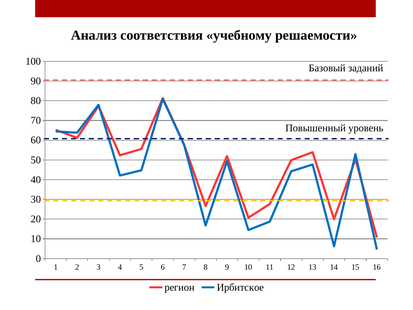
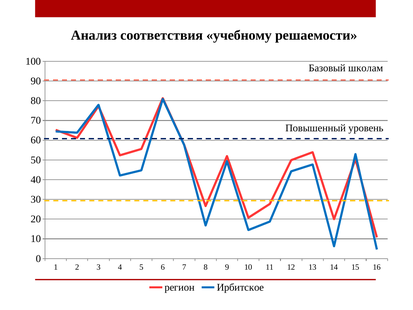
заданий: заданий -> школам (366, 68)
